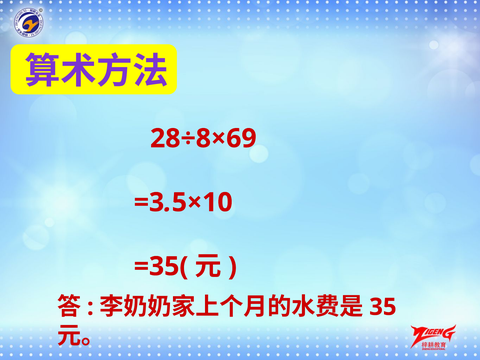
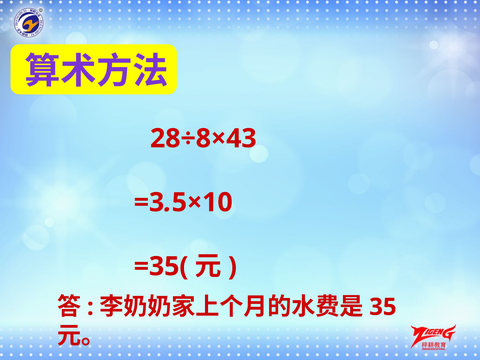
28÷8×69: 28÷8×69 -> 28÷8×43 (203, 138)
